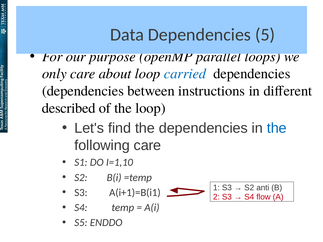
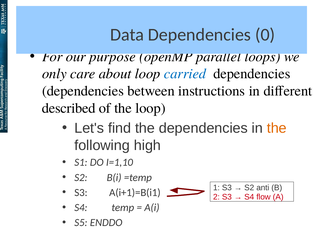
5: 5 -> 0 (265, 35)
the colour: blue -> orange (277, 128)
following care: care -> high (147, 146)
